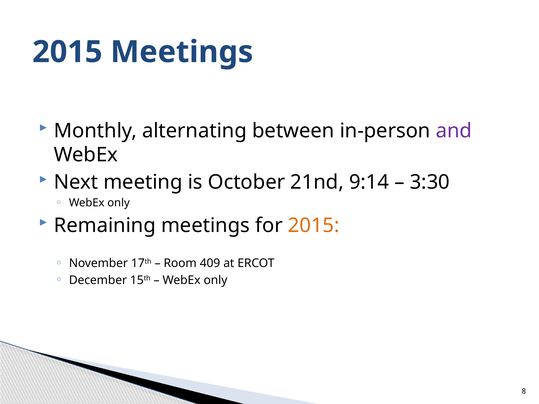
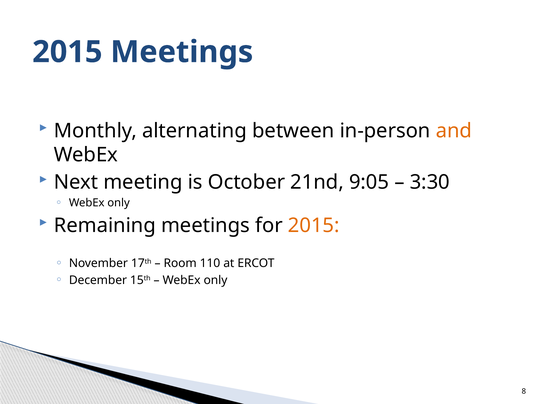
and colour: purple -> orange (454, 131)
9:14: 9:14 -> 9:05 (369, 182)
409: 409 -> 110 (210, 264)
